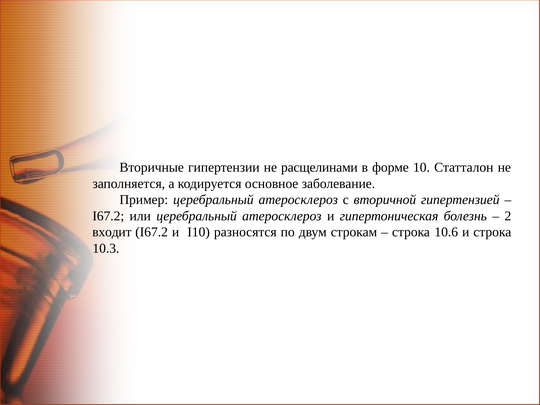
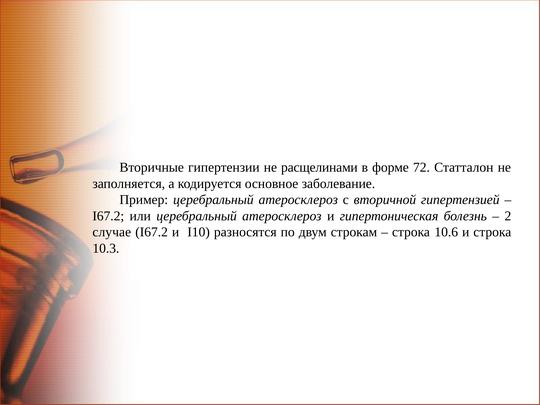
10: 10 -> 72 (422, 167)
входит: входит -> случае (112, 232)
